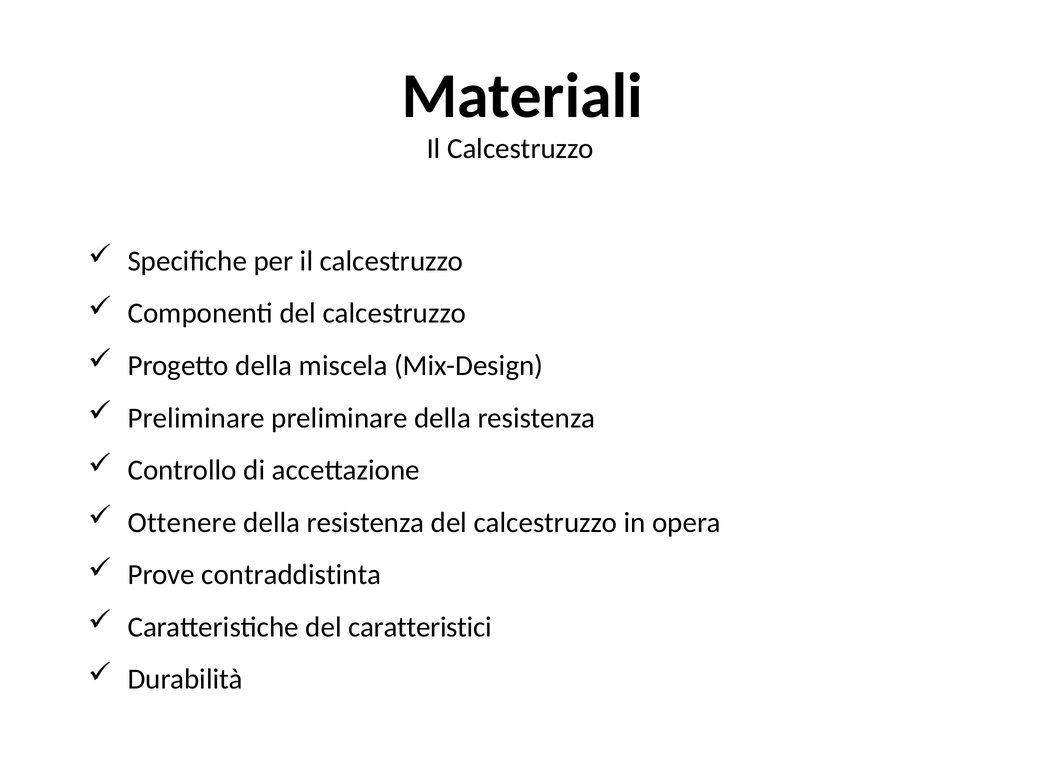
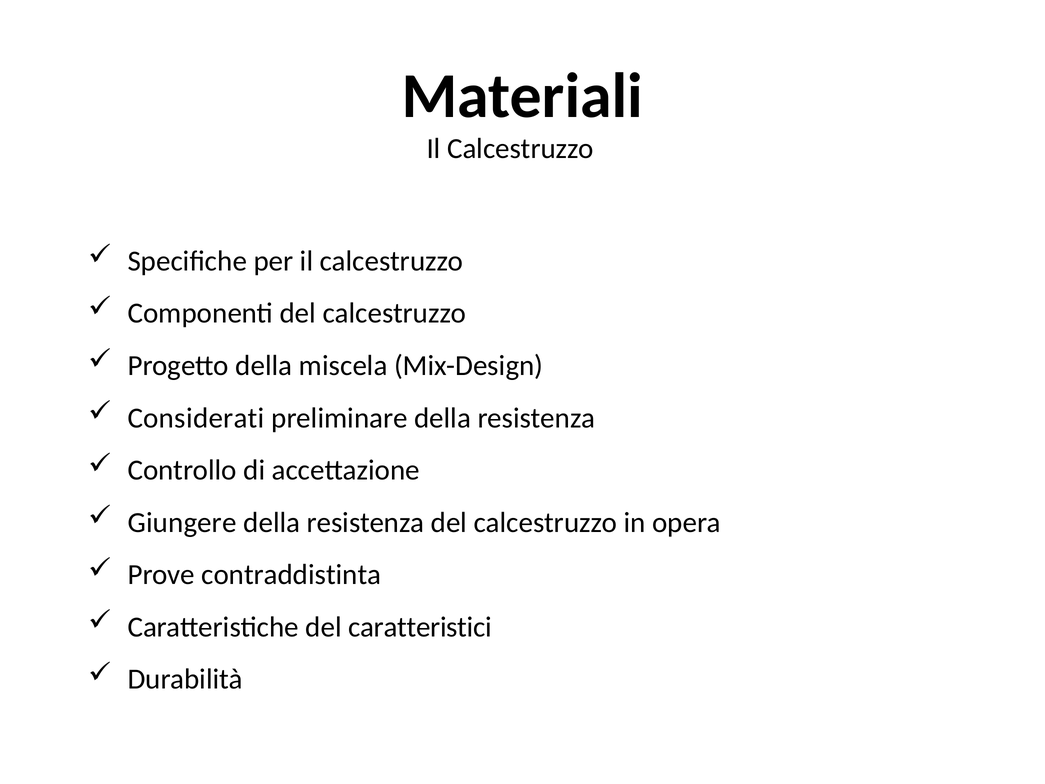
Preliminare: Preliminare -> Considerati (196, 418)
Ottenere: Ottenere -> Giungere (182, 522)
